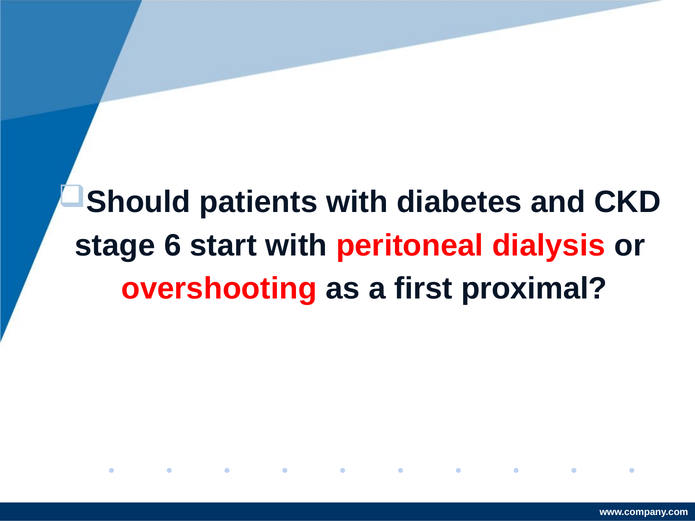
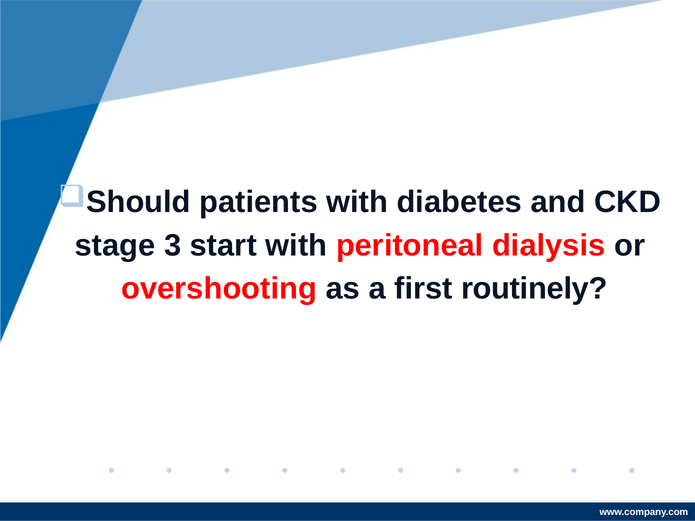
6: 6 -> 3 (173, 245)
proximal: proximal -> routinely (534, 289)
